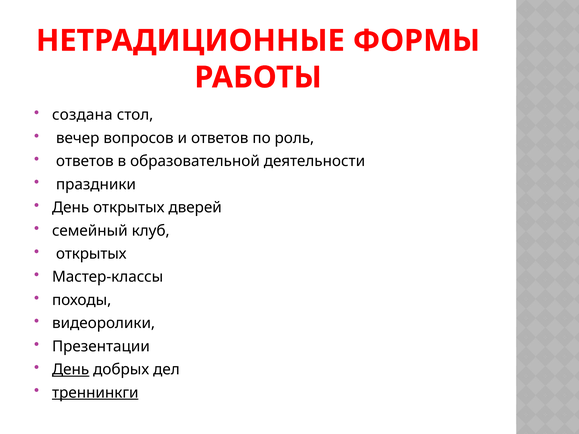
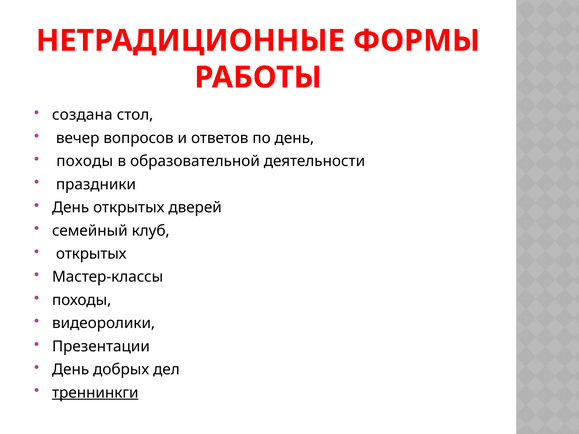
по роль: роль -> день (294, 138)
ответов: ответов -> походы (85, 161)
День underline: present -> none (71, 370)
